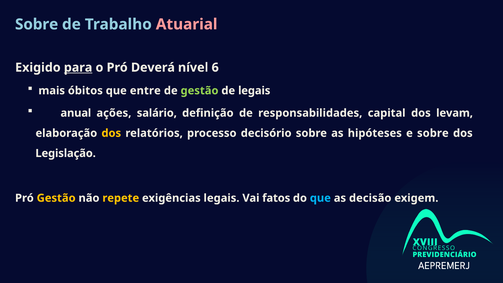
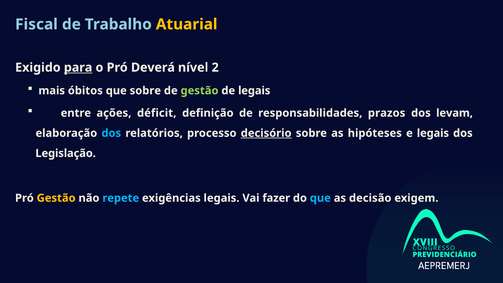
Sobre: Sobre -> Fiscal (36, 24)
Atuarial colour: pink -> yellow (187, 24)
6: 6 -> 2 (215, 67)
que entre: entre -> sobre (145, 91)
anual: anual -> entre (76, 113)
salário: salário -> déficit (157, 113)
capital: capital -> prazos (387, 113)
dos colour: yellow -> light blue (111, 133)
decisório underline: none -> present (266, 133)
e sobre: sobre -> legais (433, 133)
repete colour: yellow -> light blue (121, 198)
fatos: fatos -> fazer (276, 198)
